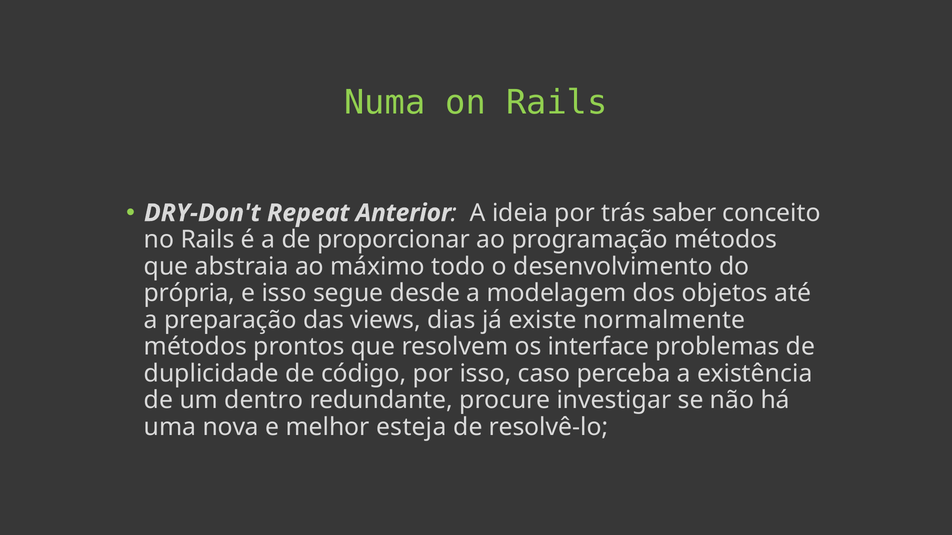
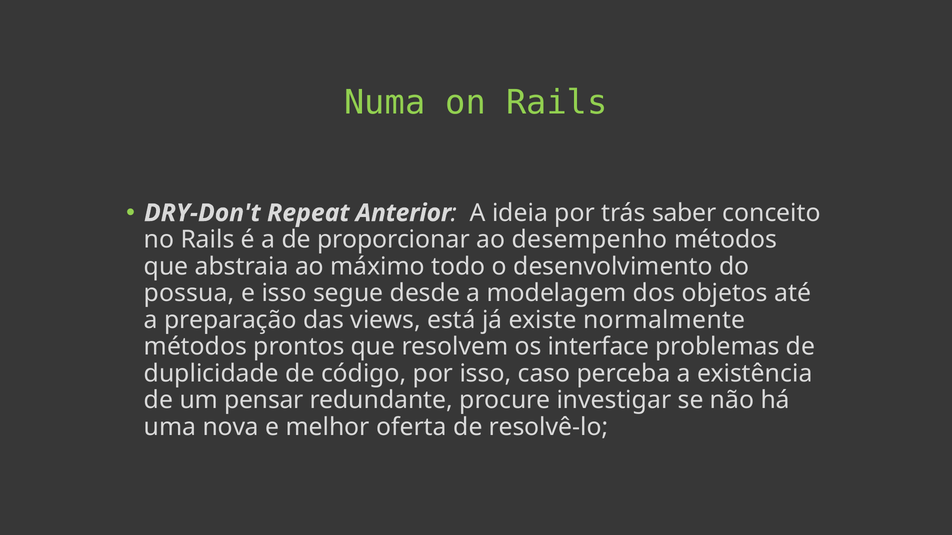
programação: programação -> desempenho (590, 240)
própria: própria -> possua (189, 293)
dias: dias -> está (451, 320)
dentro: dentro -> pensar (264, 400)
esteja: esteja -> oferta (411, 427)
